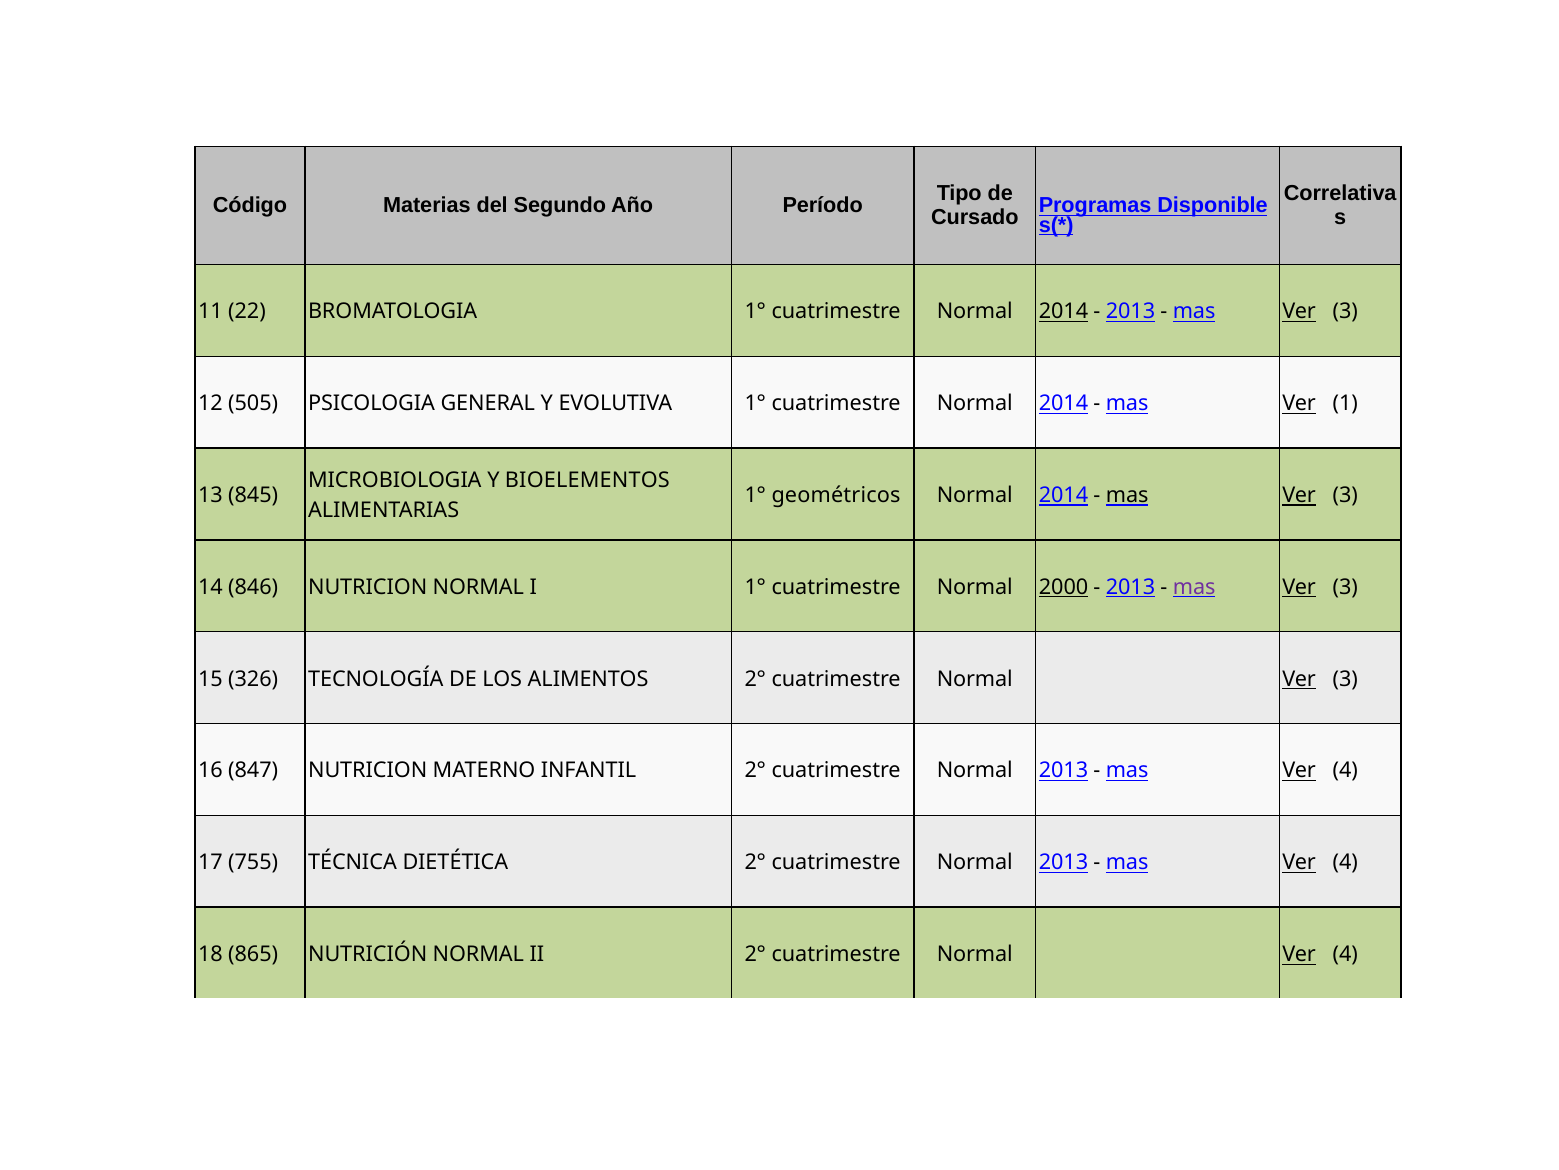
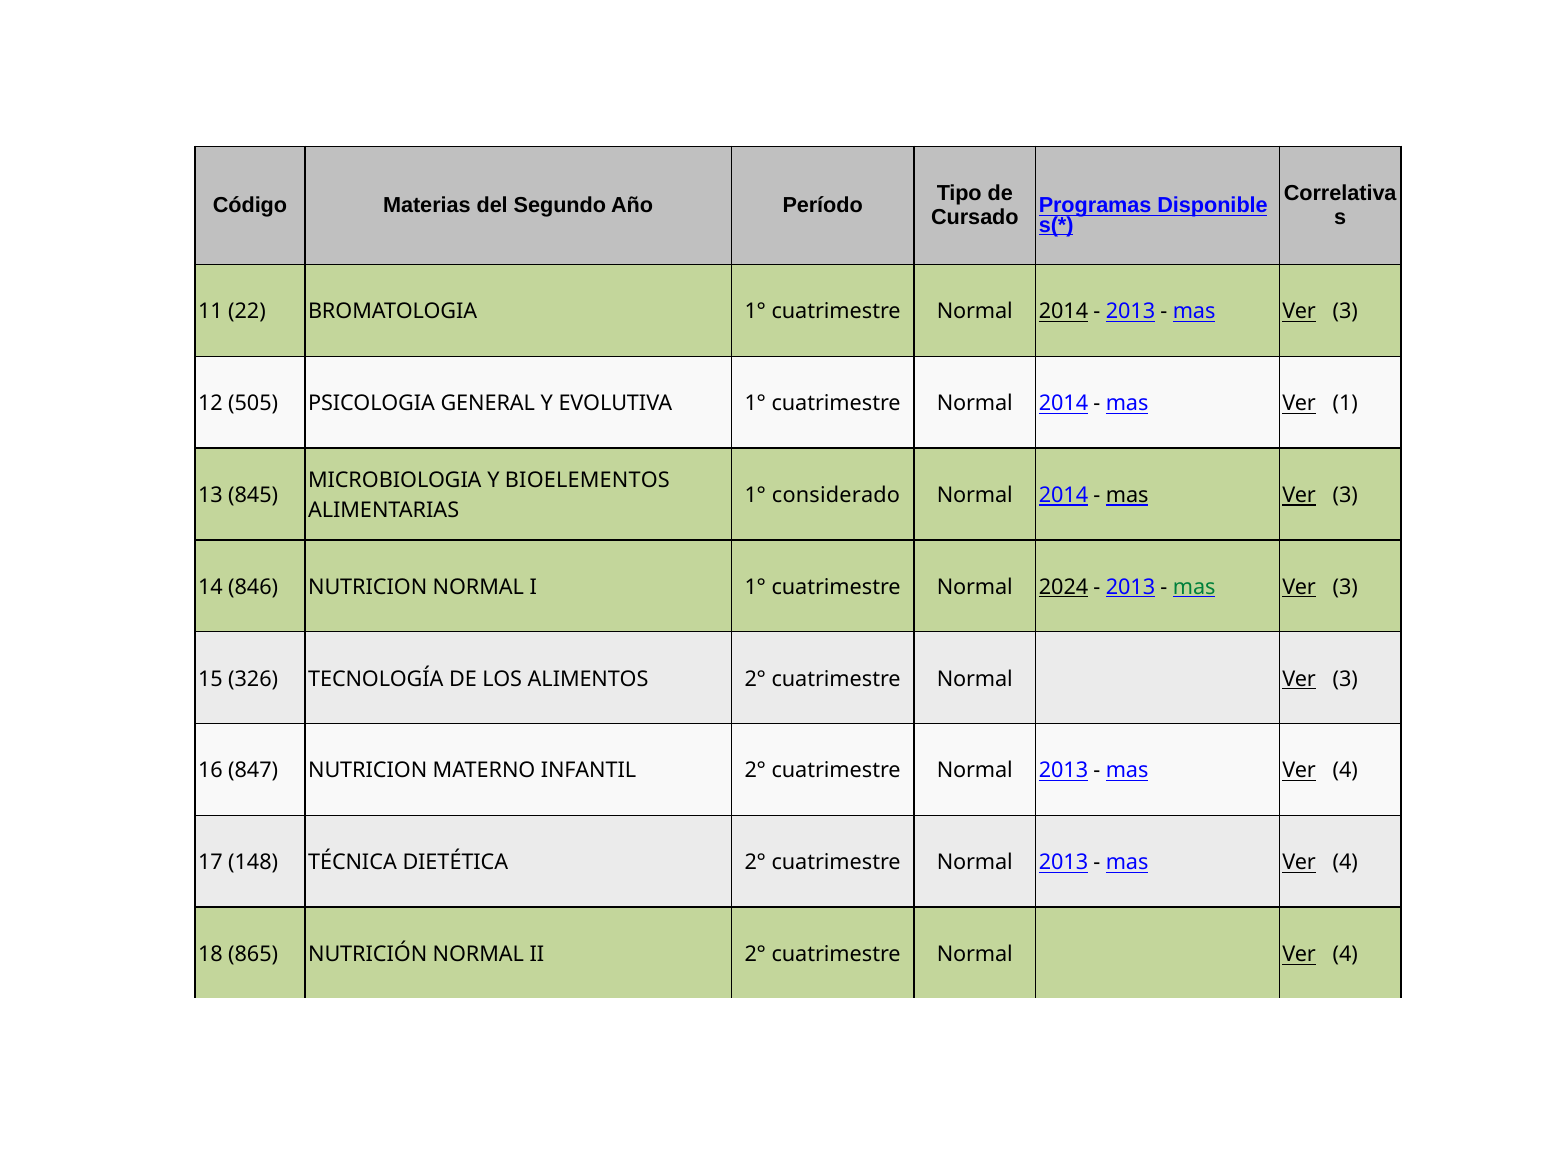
geométricos: geométricos -> considerado (836, 495)
2000: 2000 -> 2024 (1064, 587)
mas colour: purple -> green (1194, 587)
755: 755 -> 148 (253, 862)
